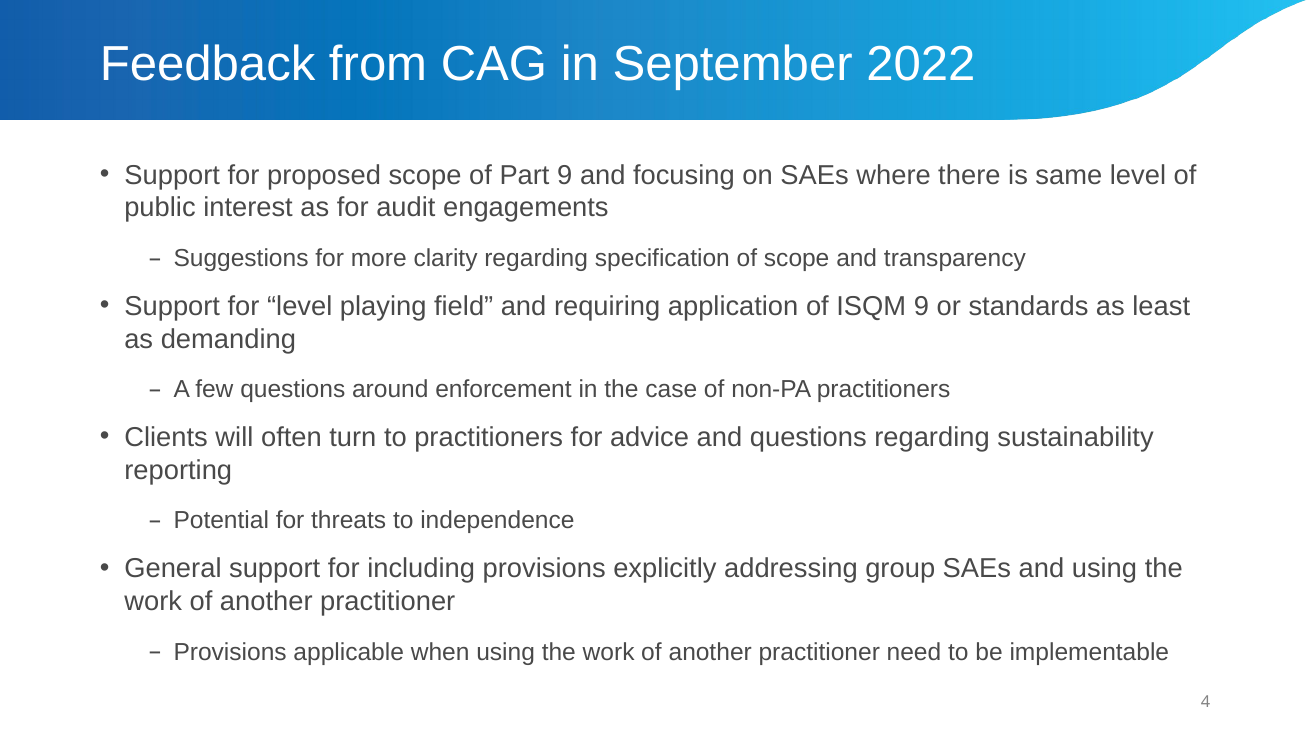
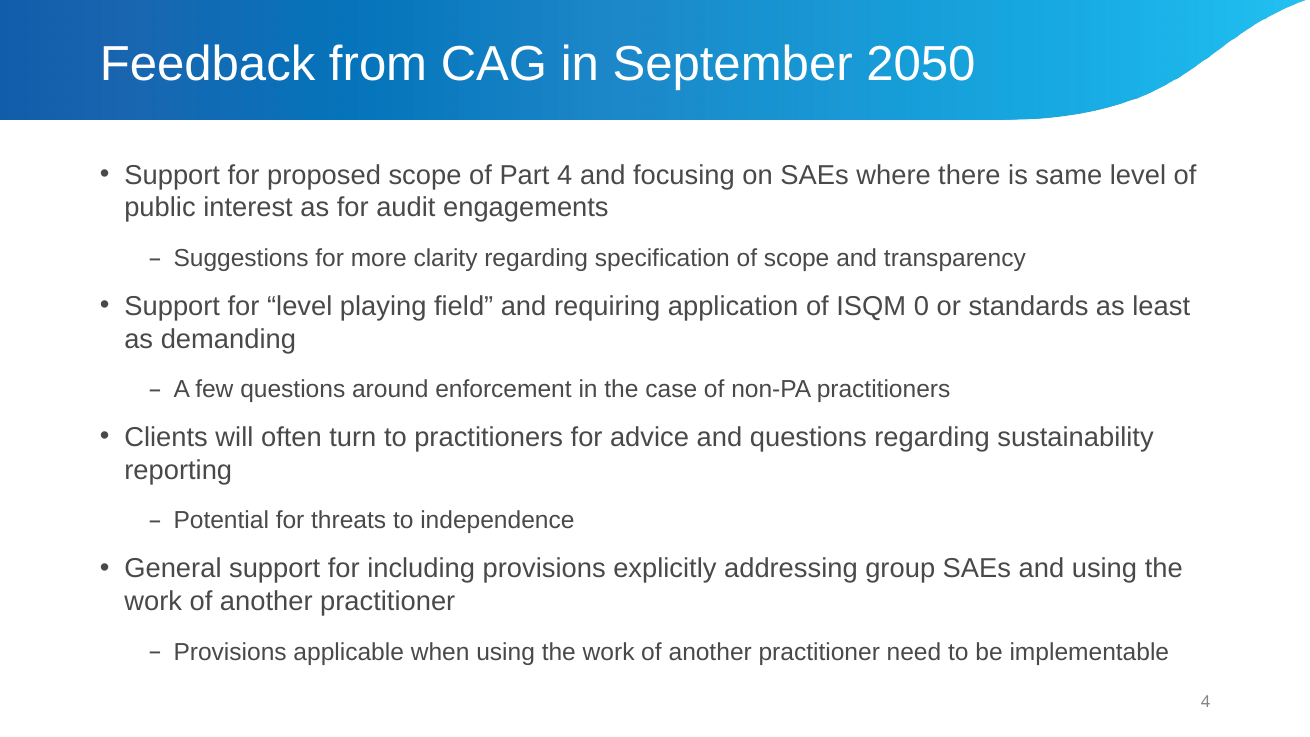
2022: 2022 -> 2050 (921, 65)
Part 9: 9 -> 4 (565, 175)
ISQM 9: 9 -> 0 (921, 306)
